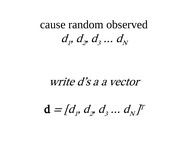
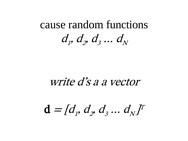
observed: observed -> functions (127, 25)
